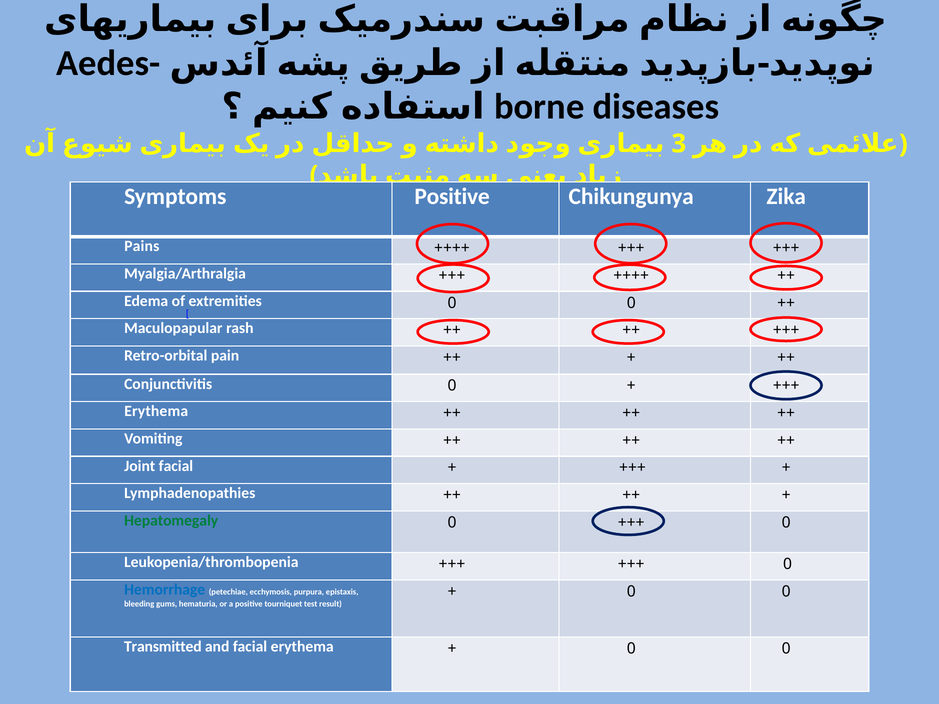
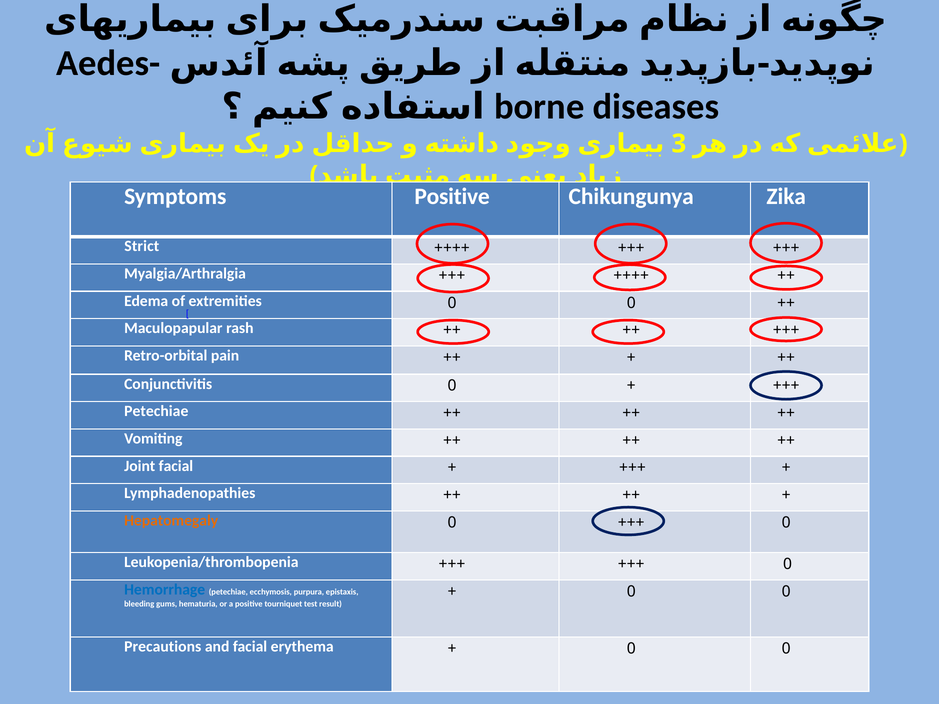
Pains: Pains -> Strict (142, 246)
Erythema: Erythema -> Petechiae (156, 411)
Hepatomegaly colour: green -> orange (171, 521)
Transmitted: Transmitted -> Precautions (163, 647)
